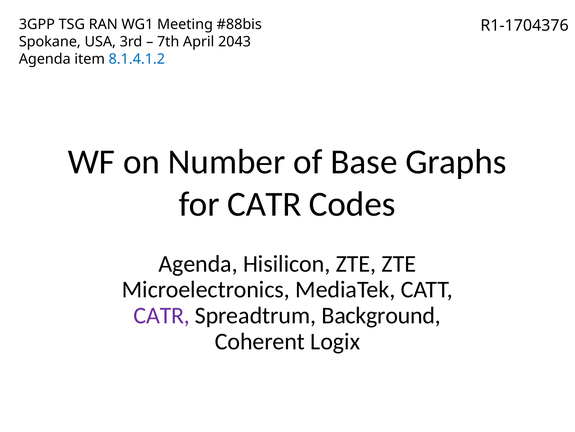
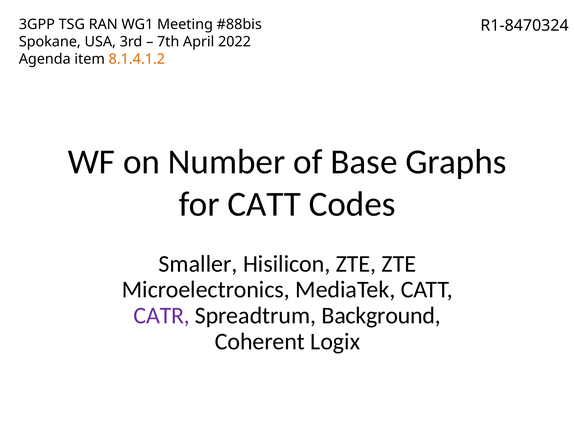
R1-1704376: R1-1704376 -> R1-8470324 (525, 25)
2043: 2043 -> 2022 (235, 42)
8.1.4.1.2 colour: blue -> orange (137, 59)
for CATR: CATR -> CATT (264, 204)
Agenda: Agenda -> Smaller (198, 263)
